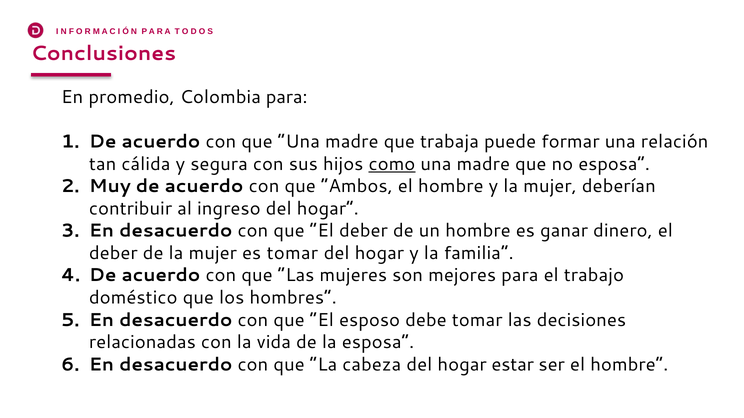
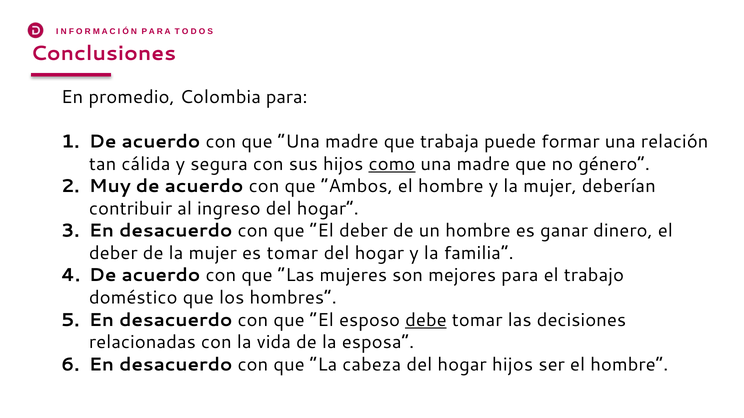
no esposa: esposa -> género (614, 164)
debe underline: none -> present (426, 320)
hogar estar: estar -> hijos (513, 365)
